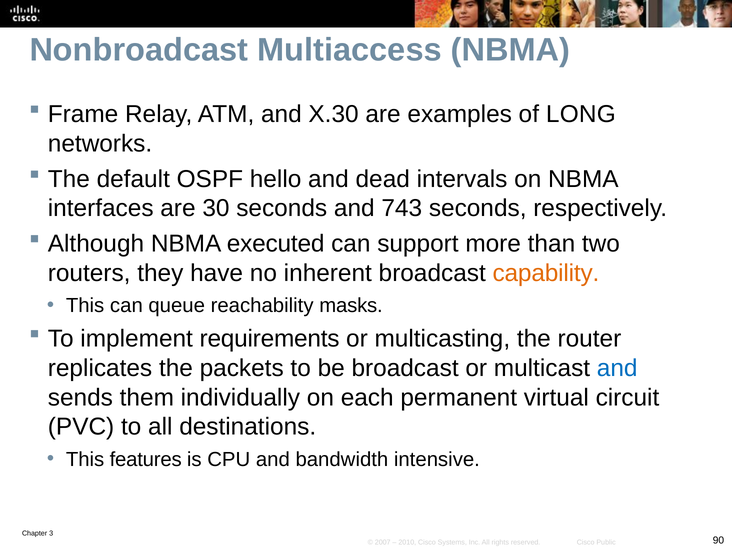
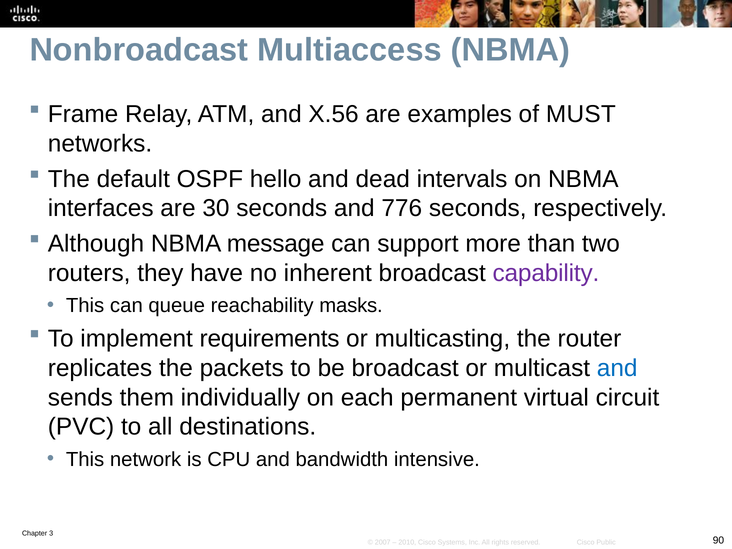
X.30: X.30 -> X.56 (334, 114)
LONG: LONG -> MUST (581, 114)
743: 743 -> 776 (402, 208)
executed: executed -> message (276, 244)
capability colour: orange -> purple (546, 273)
features: features -> network (146, 459)
